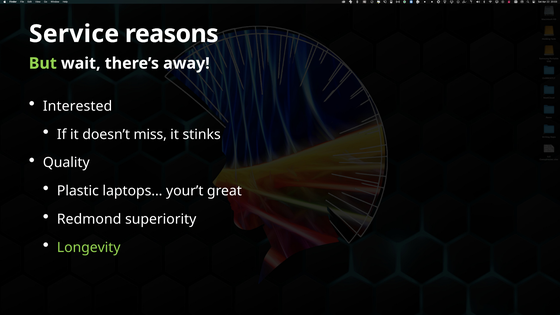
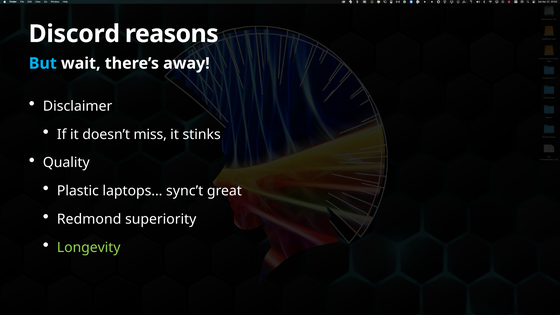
Service: Service -> Discord (74, 34)
But colour: light green -> light blue (43, 63)
Interested: Interested -> Disclaimer (78, 106)
your’t: your’t -> sync’t (185, 191)
